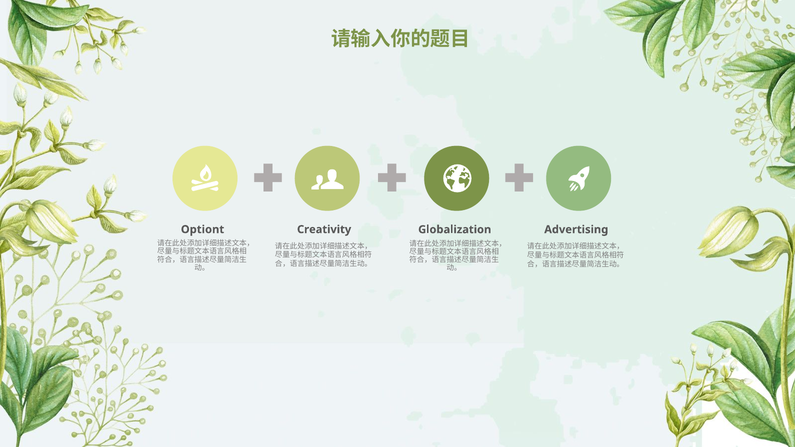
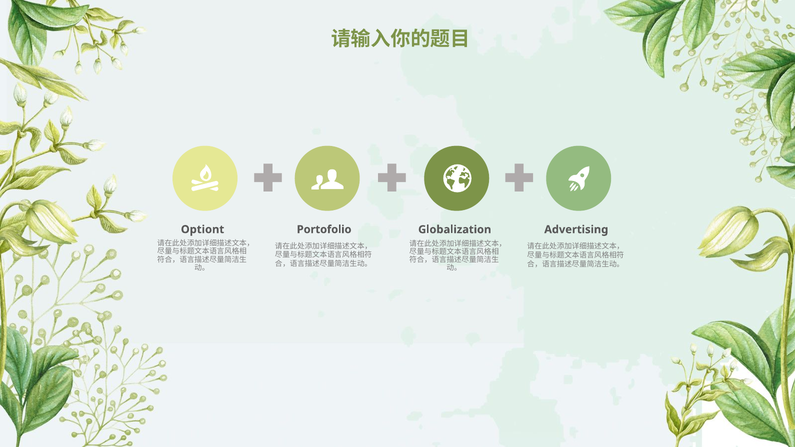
Creativity: Creativity -> Portofolio (324, 230)
